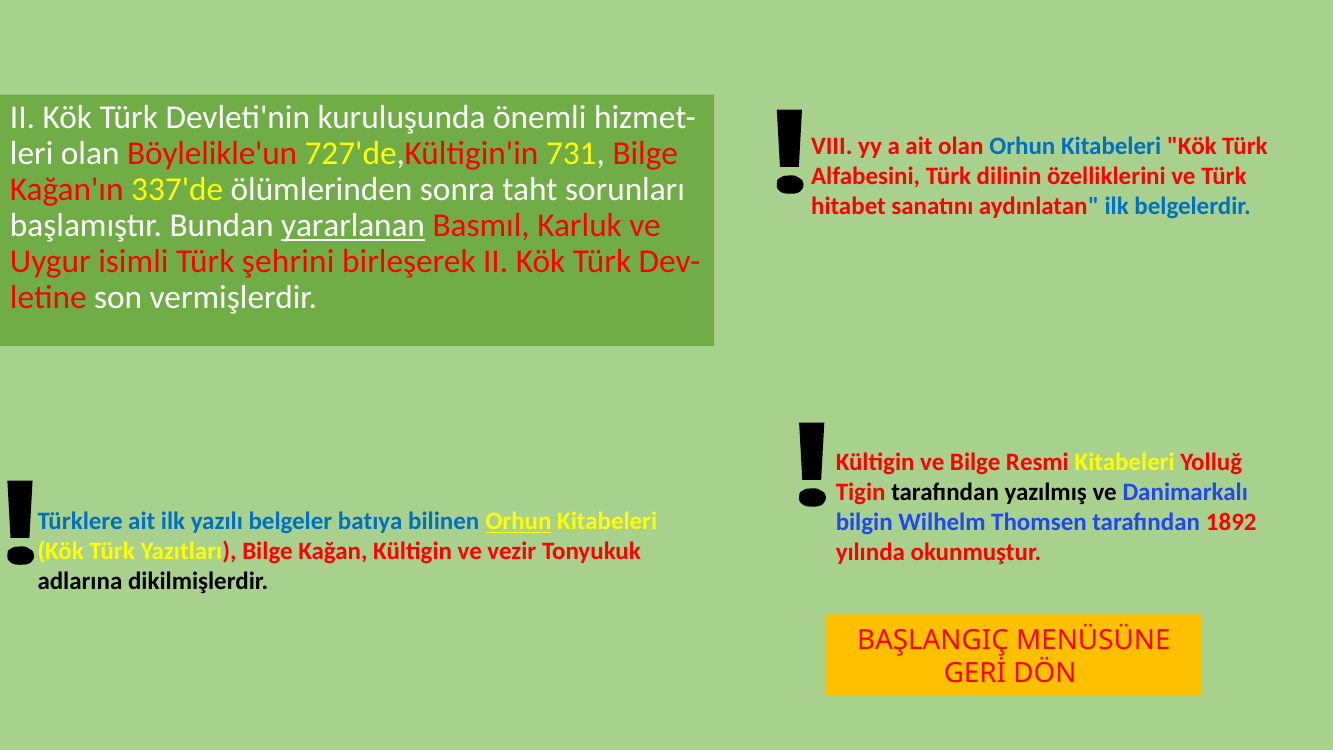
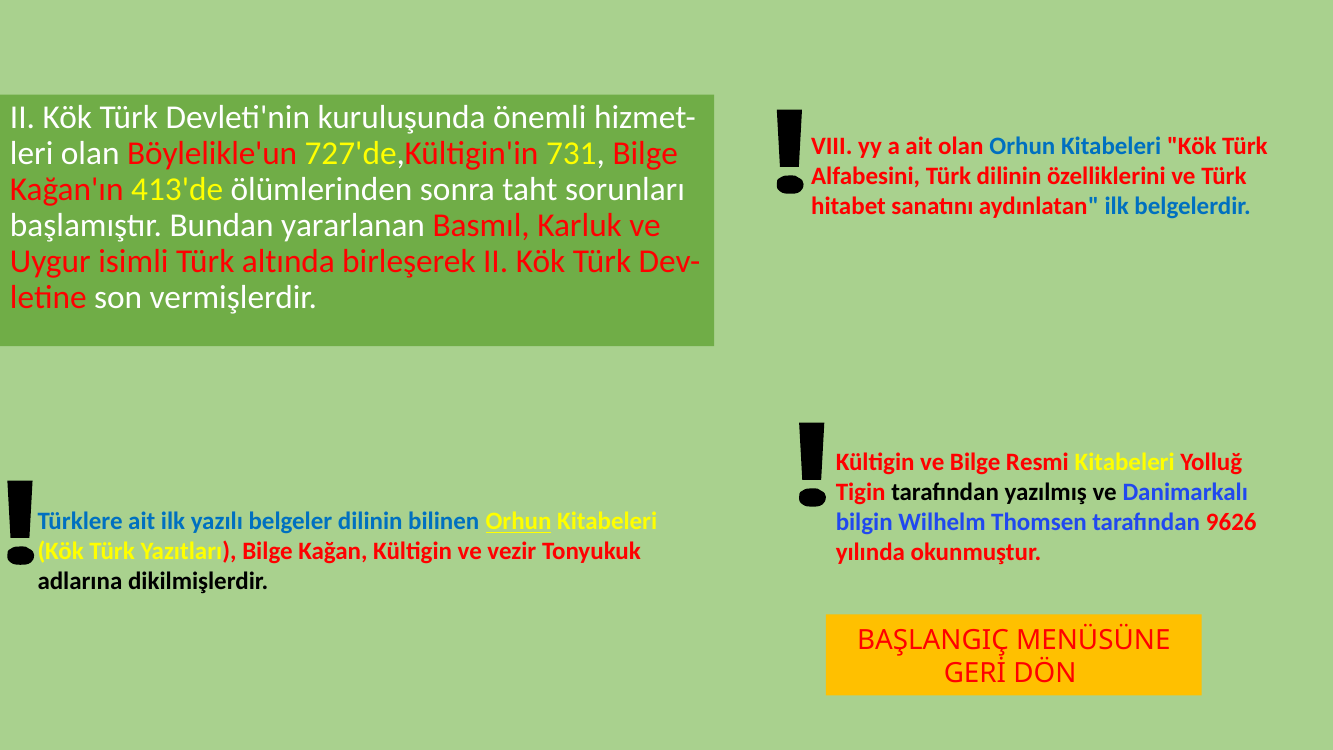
337'de: 337'de -> 413'de (177, 189)
yararlanan underline: present -> none (353, 225)
şehrini: şehrini -> altında (288, 261)
belgeler batıya: batıya -> dilinin (370, 521)
1892: 1892 -> 9626 (1231, 522)
